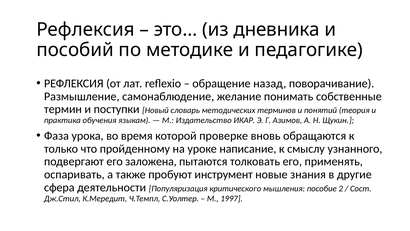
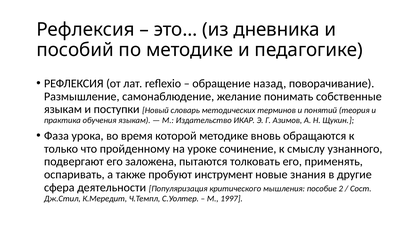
термин: термин -> языкам (63, 109)
которой проверке: проверке -> методике (224, 136)
написание: написание -> сочинение (248, 149)
